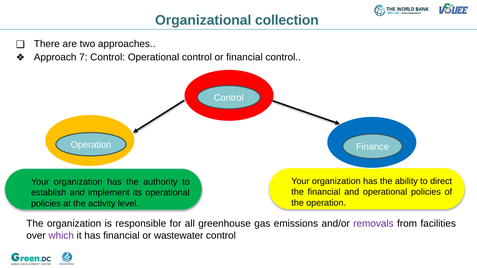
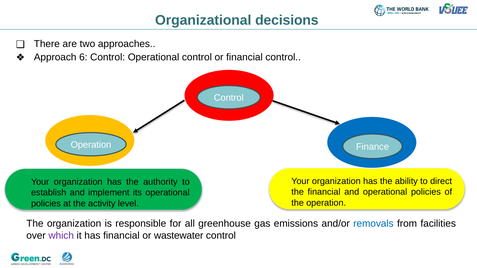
collection: collection -> decisions (287, 20)
7: 7 -> 6 (83, 57)
removals colour: purple -> blue (373, 224)
